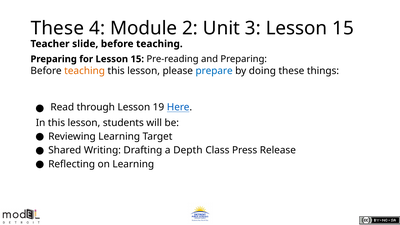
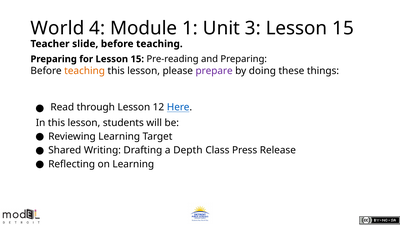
These: These -> World (57, 28)
2: 2 -> 1 (190, 28)
prepare colour: blue -> purple (214, 71)
19: 19 -> 12 (158, 107)
